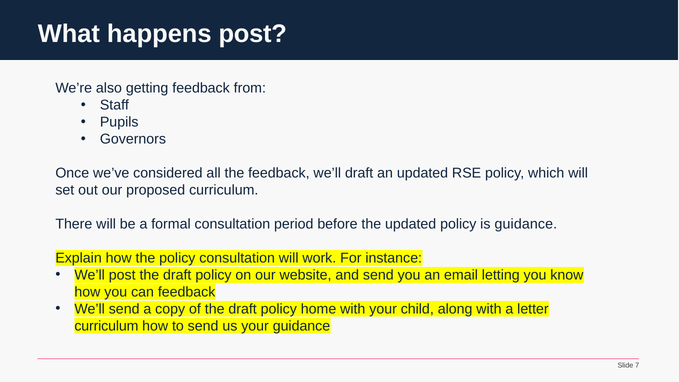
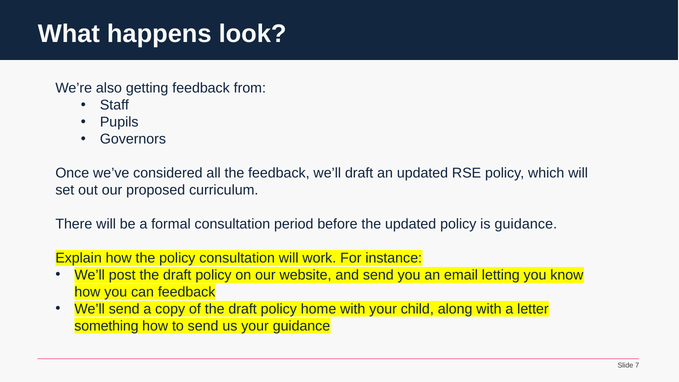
happens post: post -> look (253, 34)
curriculum: curriculum -> something (106, 326)
